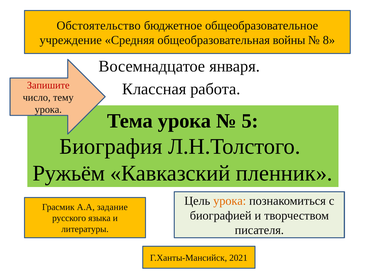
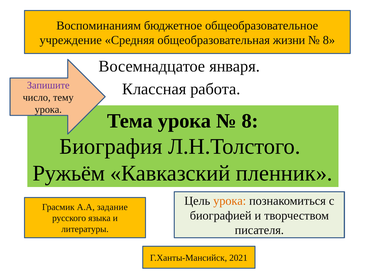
Обстоятельство: Обстоятельство -> Воспоминаниям (99, 26)
войны: войны -> жизни (289, 40)
Запишите colour: red -> purple (48, 85)
5: 5 -> 8 (250, 121)
